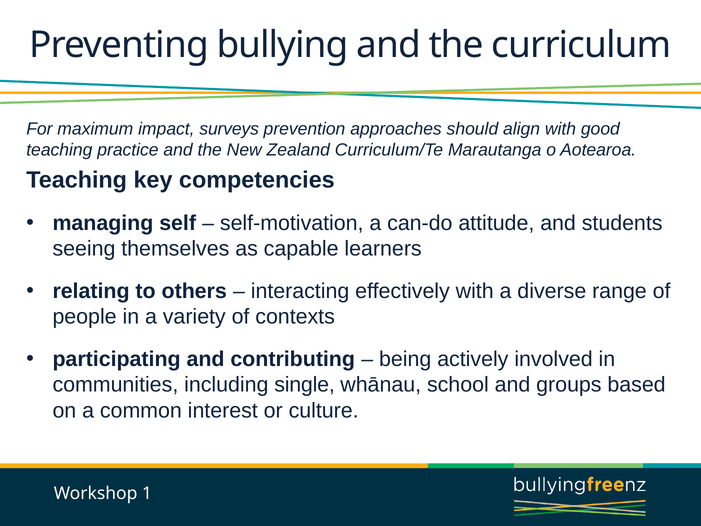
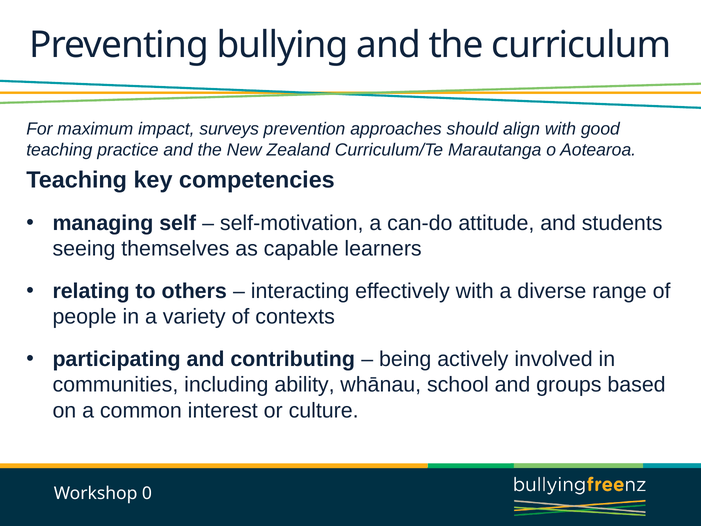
single: single -> ability (304, 385)
1: 1 -> 0 (147, 493)
